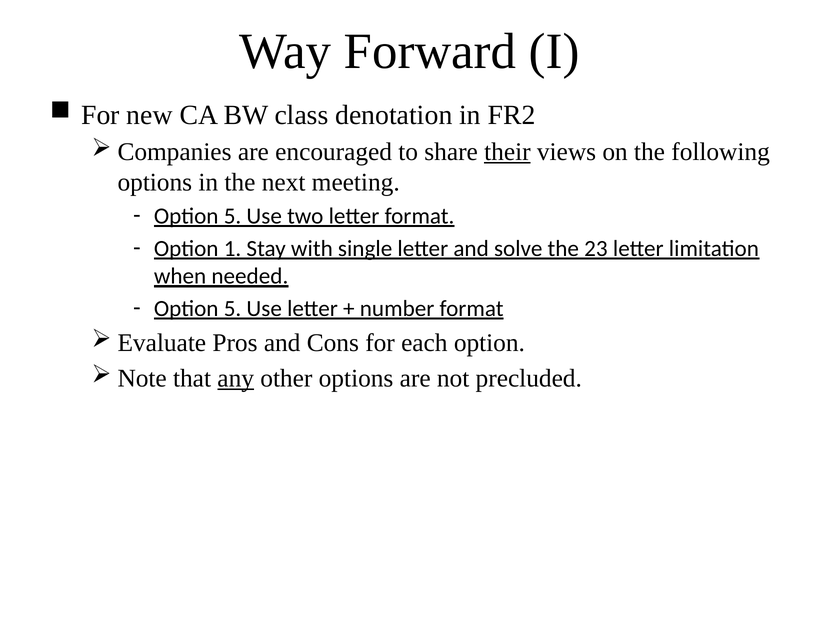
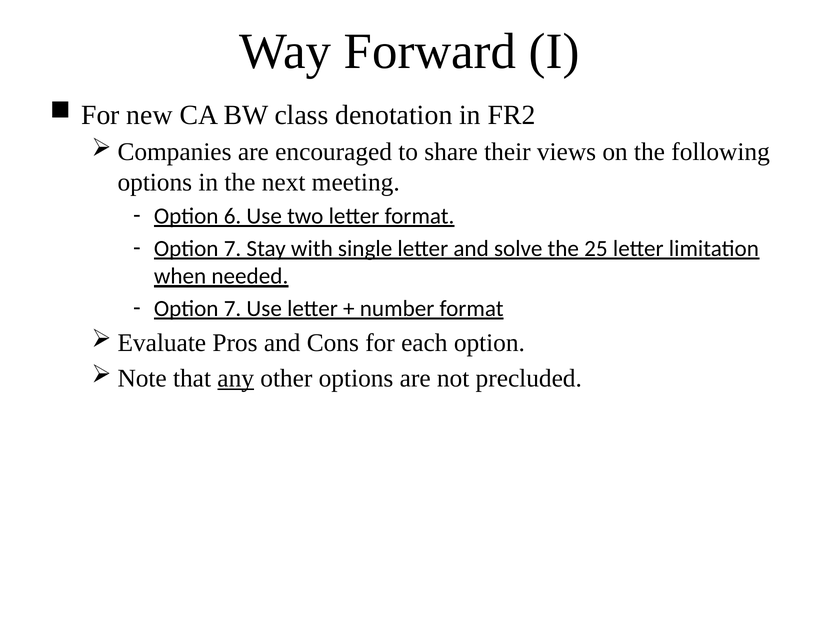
their underline: present -> none (507, 152)
5: 5 -> 6 (233, 216)
1: 1 -> 7 (233, 248)
23: 23 -> 25 (596, 248)
5: 5 -> 7 (233, 309)
